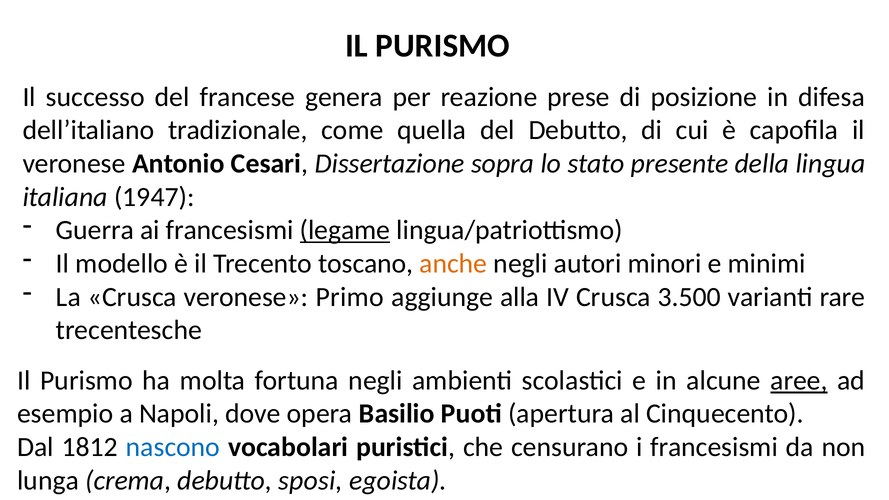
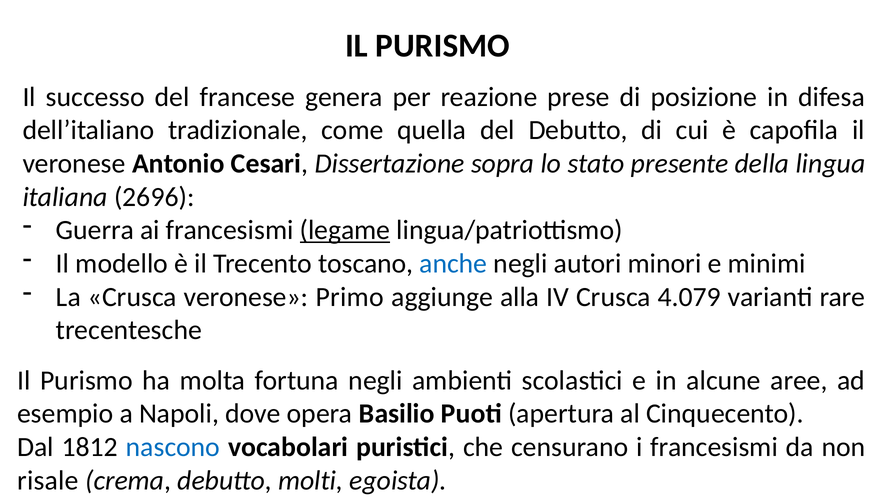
1947: 1947 -> 2696 (154, 197)
anche colour: orange -> blue (453, 264)
3.500: 3.500 -> 4.079 (689, 297)
aree underline: present -> none (799, 381)
lunga: lunga -> risale (48, 481)
sposi: sposi -> molti (311, 481)
